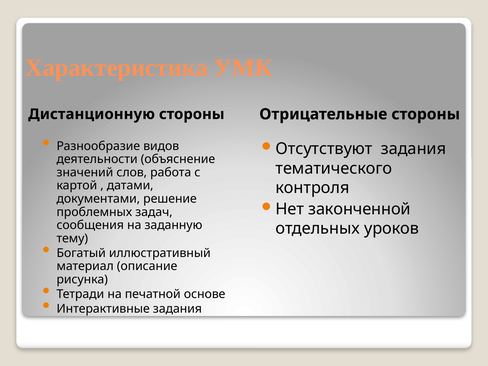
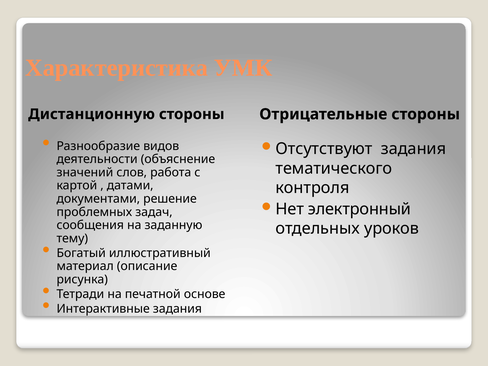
законченной: законченной -> электронный (359, 209)
